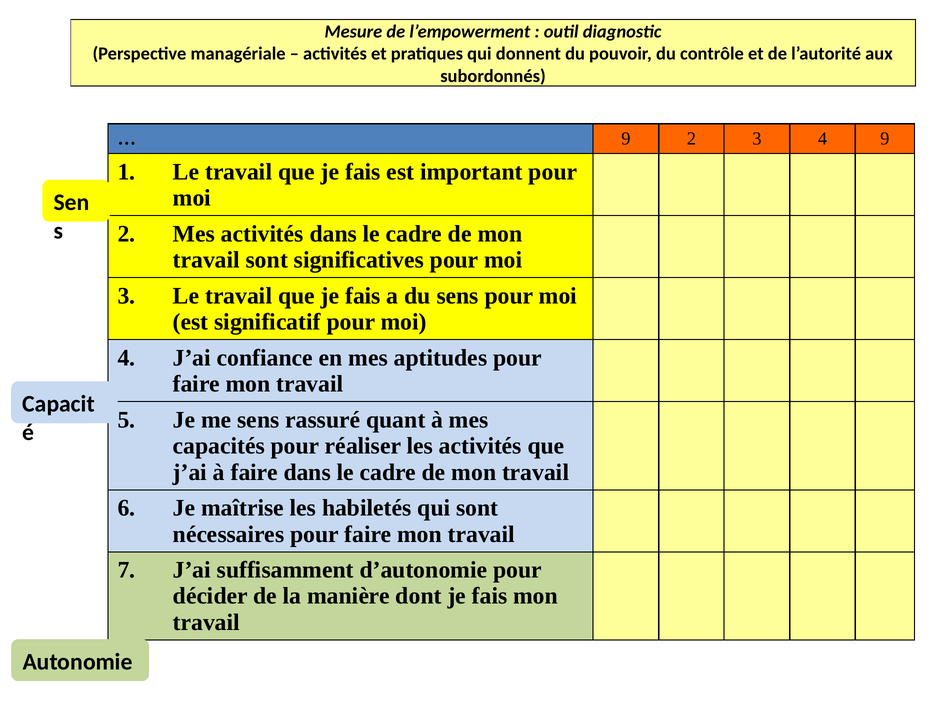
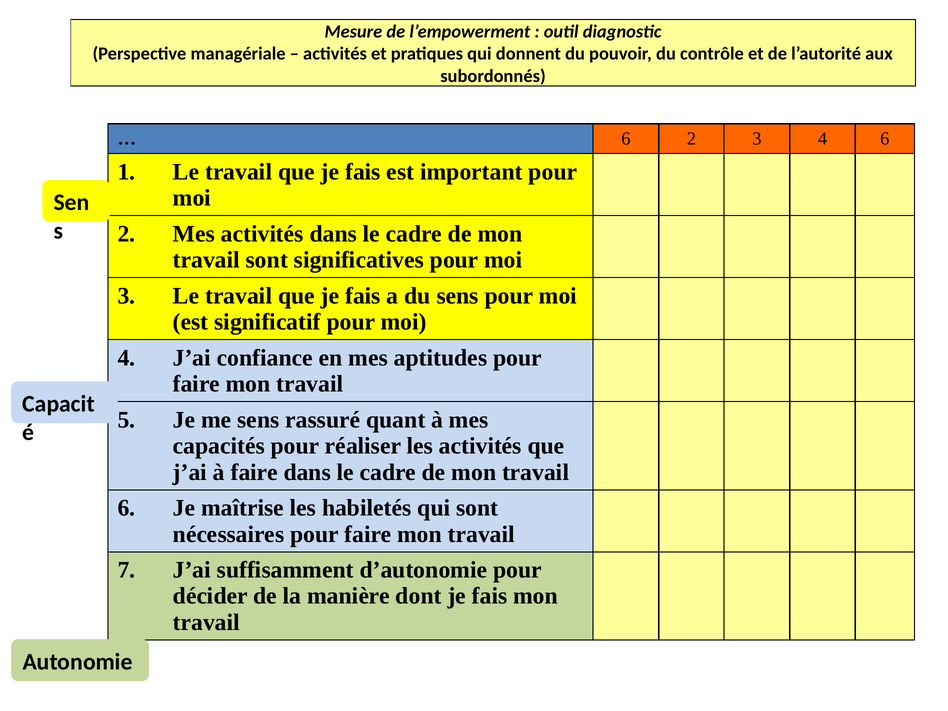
9: 9 -> 6 (626, 139)
4 9: 9 -> 6 (885, 139)
